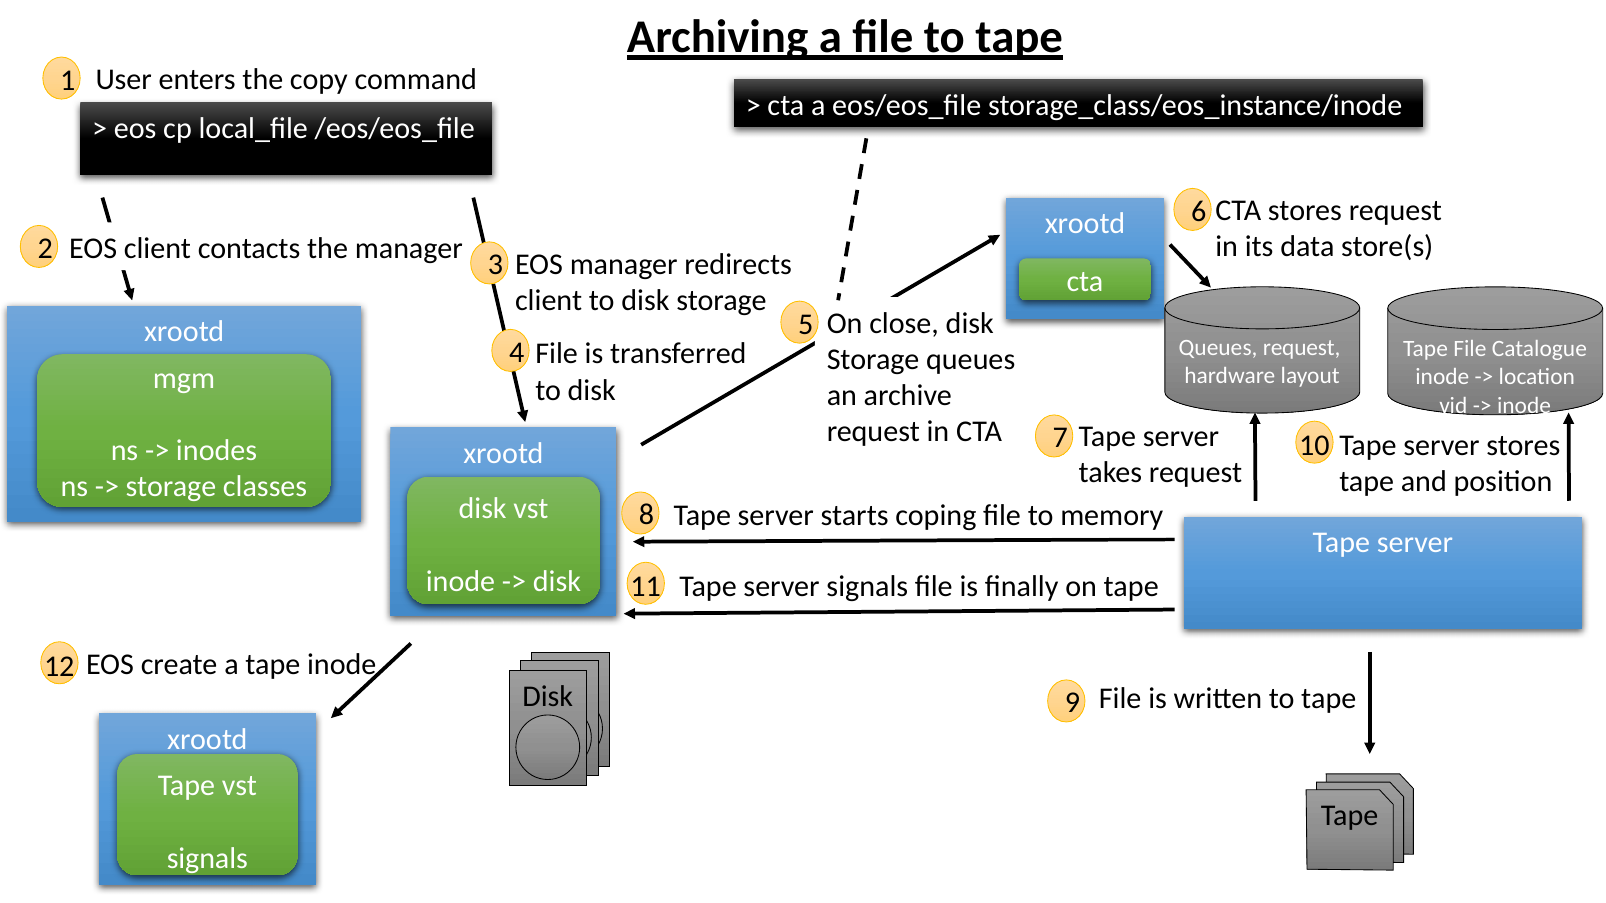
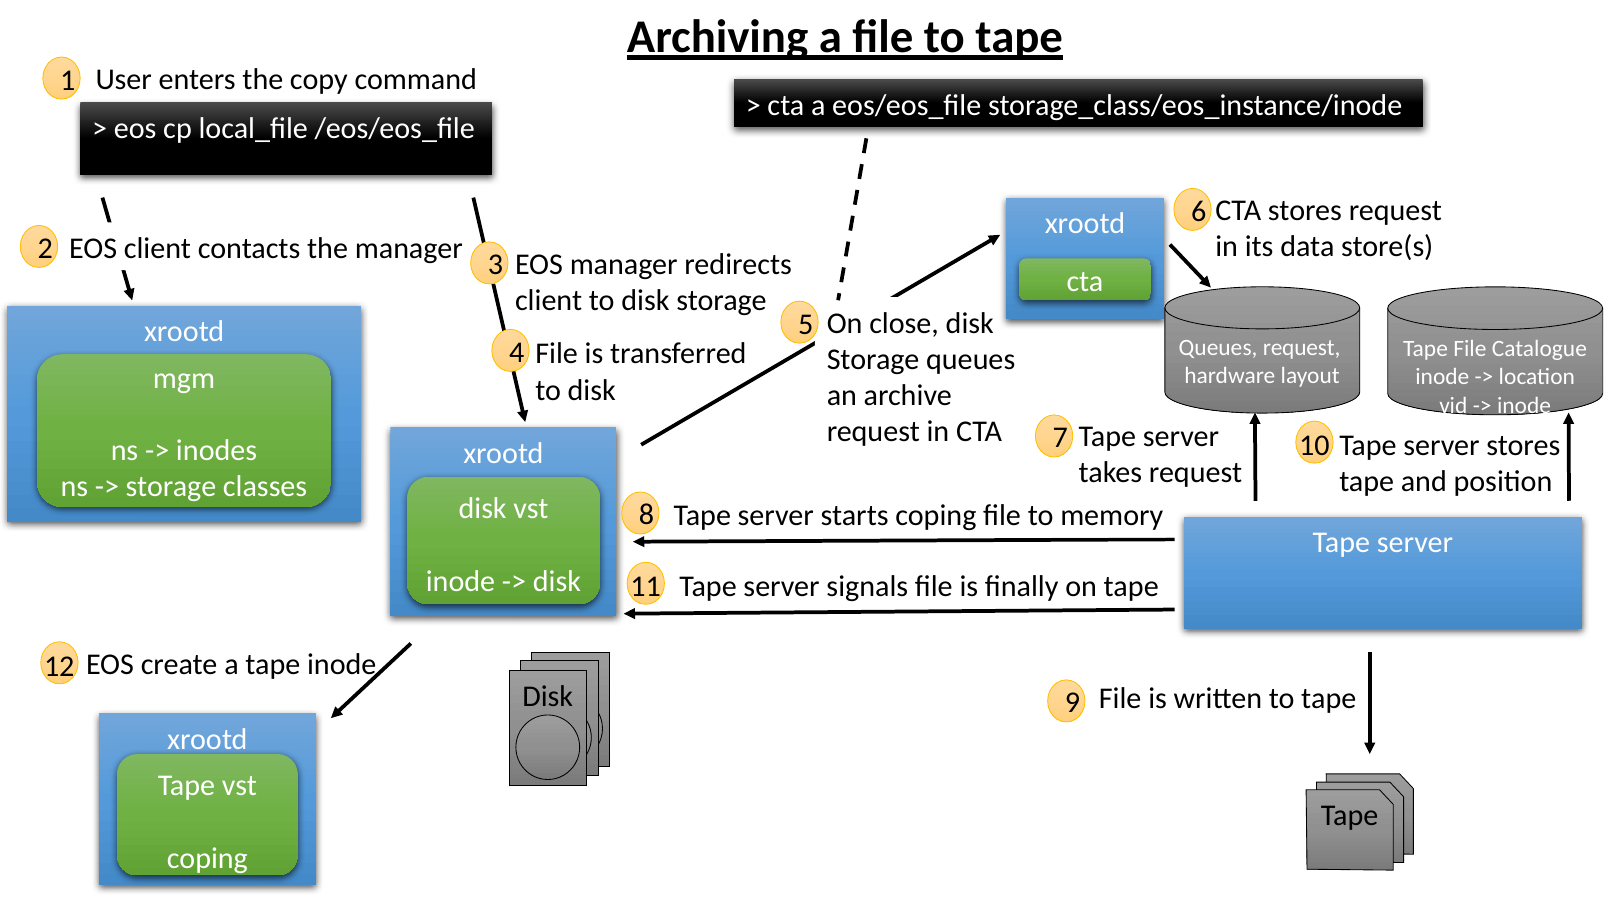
signals: signals -> coping (207, 859)
